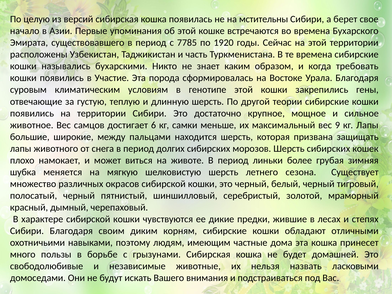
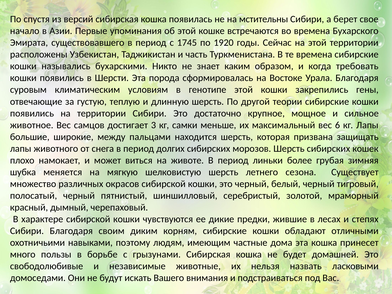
целую: целую -> спустя (37, 19)
7785: 7785 -> 1745 (187, 43)
Участие: Участие -> Шерсти (112, 78)
6: 6 -> 3 (154, 125)
9: 9 -> 6 (338, 125)
